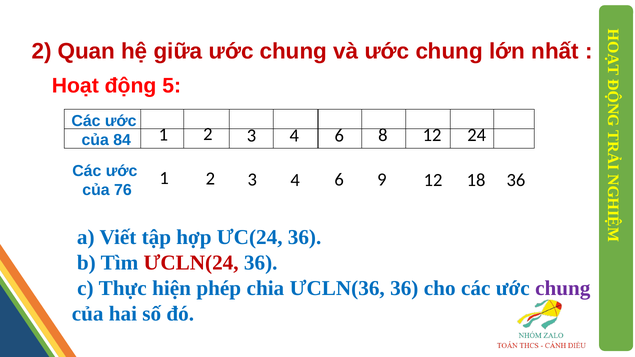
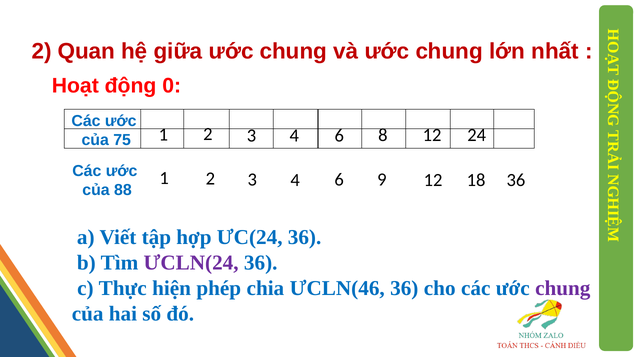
5: 5 -> 0 (172, 86)
84: 84 -> 75 (122, 140)
76: 76 -> 88 (123, 190)
ƯCLN(24 colour: red -> purple (191, 263)
ƯCLN(36: ƯCLN(36 -> ƯCLN(46 (337, 288)
